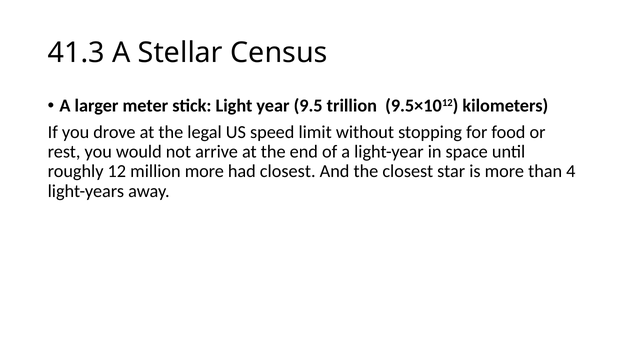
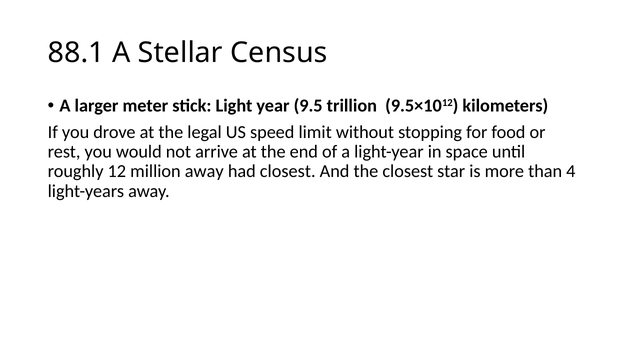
41.3: 41.3 -> 88.1 (76, 53)
million more: more -> away (204, 172)
